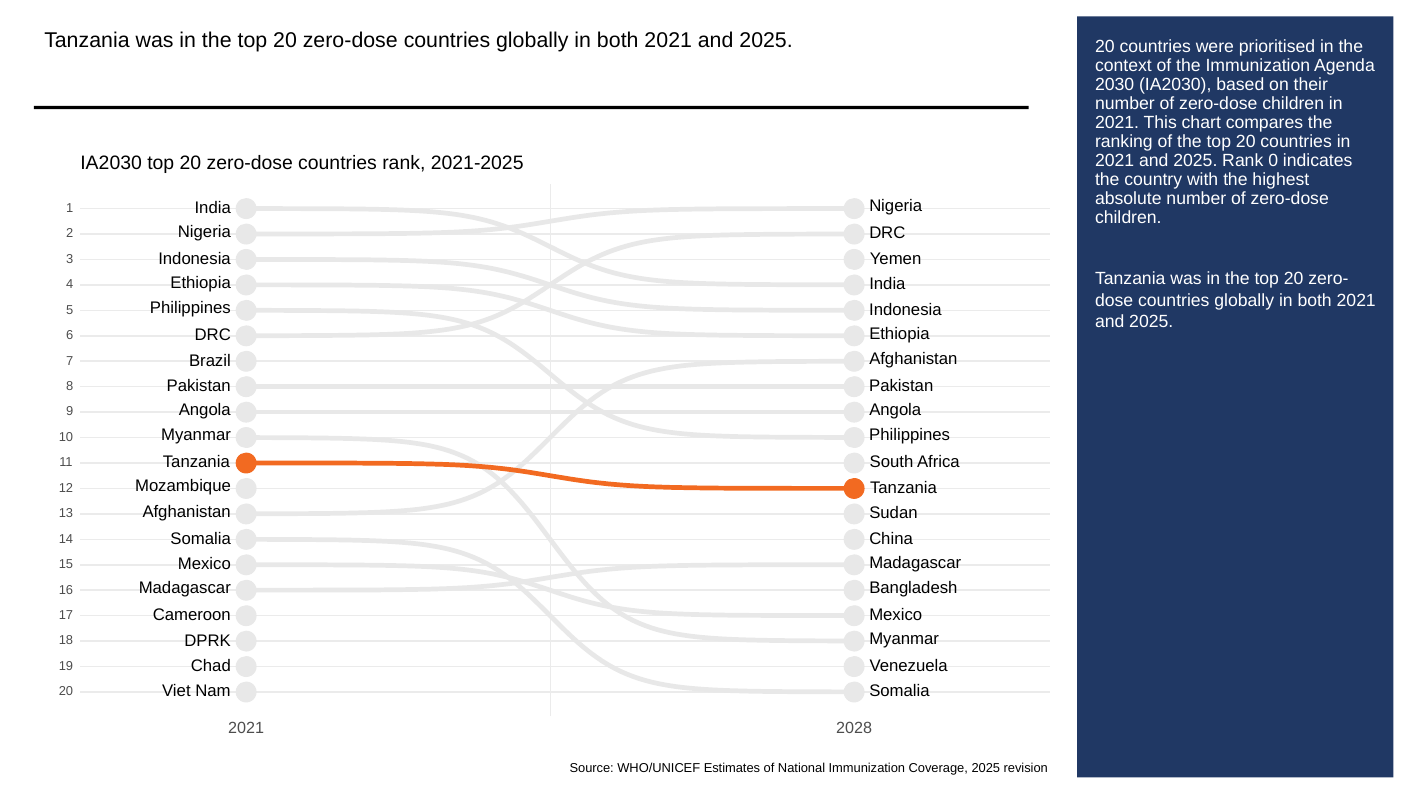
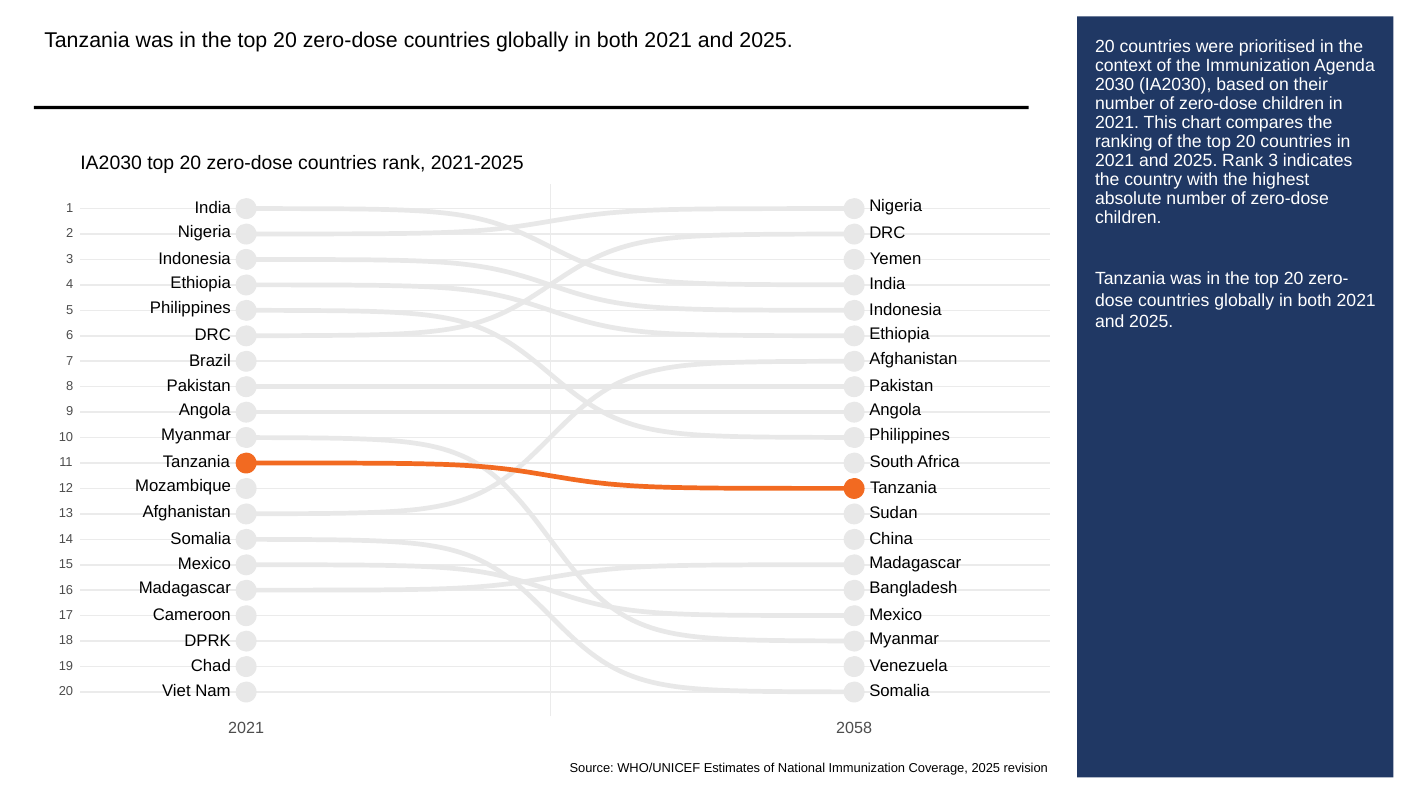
Rank 0: 0 -> 3 (1273, 161)
2028: 2028 -> 2058 (854, 728)
